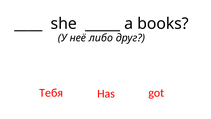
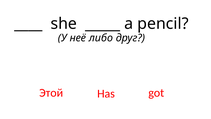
books: books -> pencil (163, 24)
Тебя: Тебя -> Этой (51, 93)
